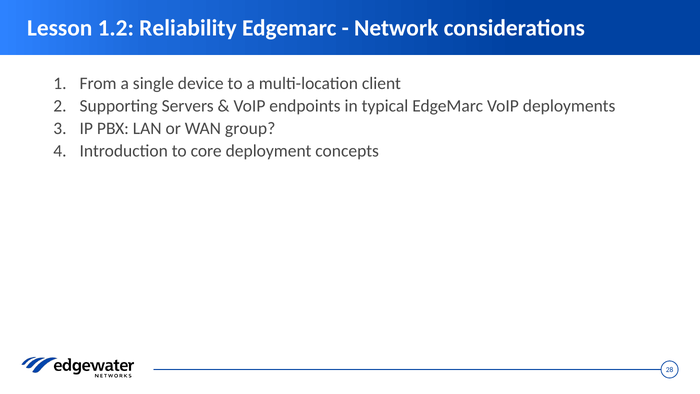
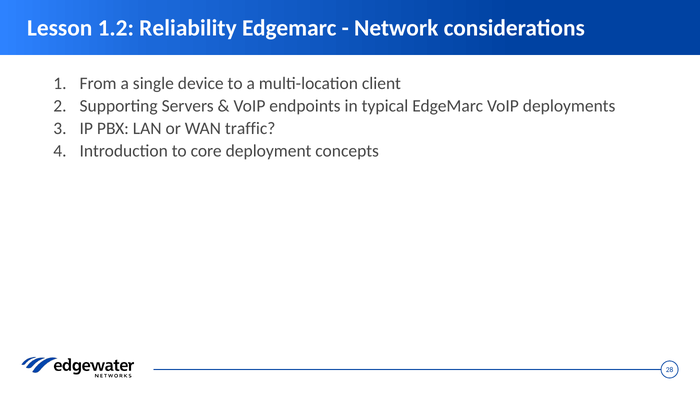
group: group -> traffic (250, 129)
